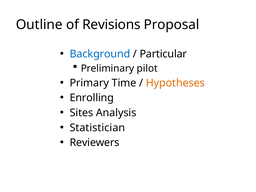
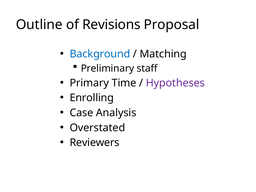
Particular: Particular -> Matching (163, 54)
pilot: pilot -> staff (147, 68)
Hypotheses colour: orange -> purple (175, 83)
Sites: Sites -> Case (81, 113)
Statistician: Statistician -> Overstated (97, 128)
